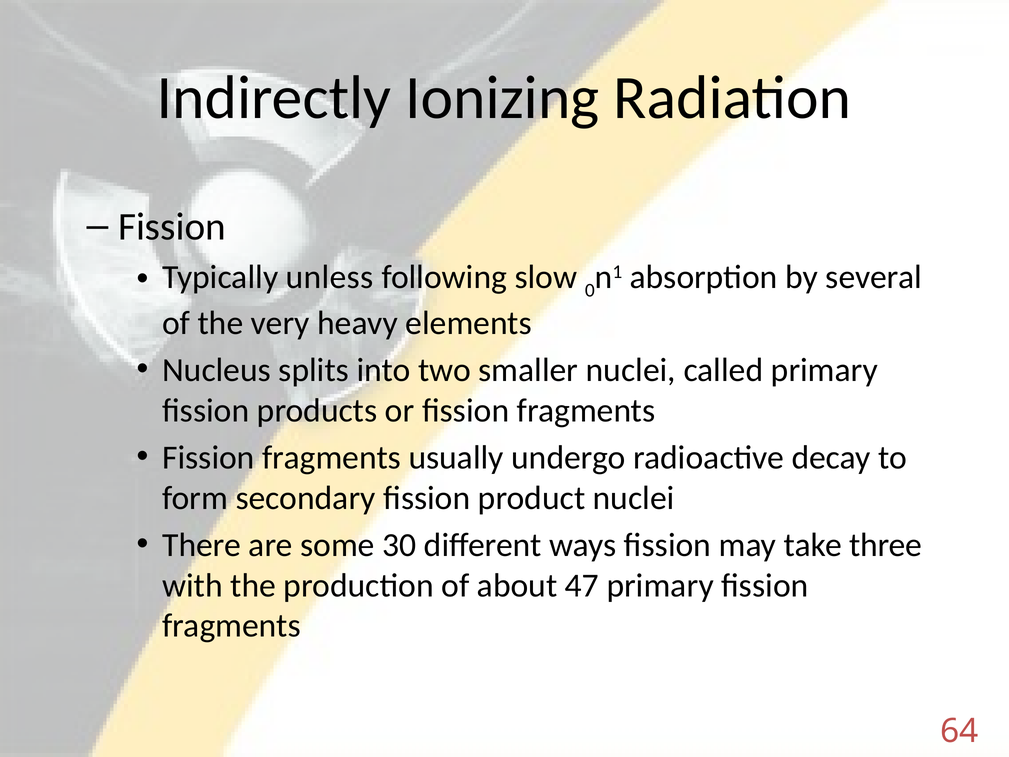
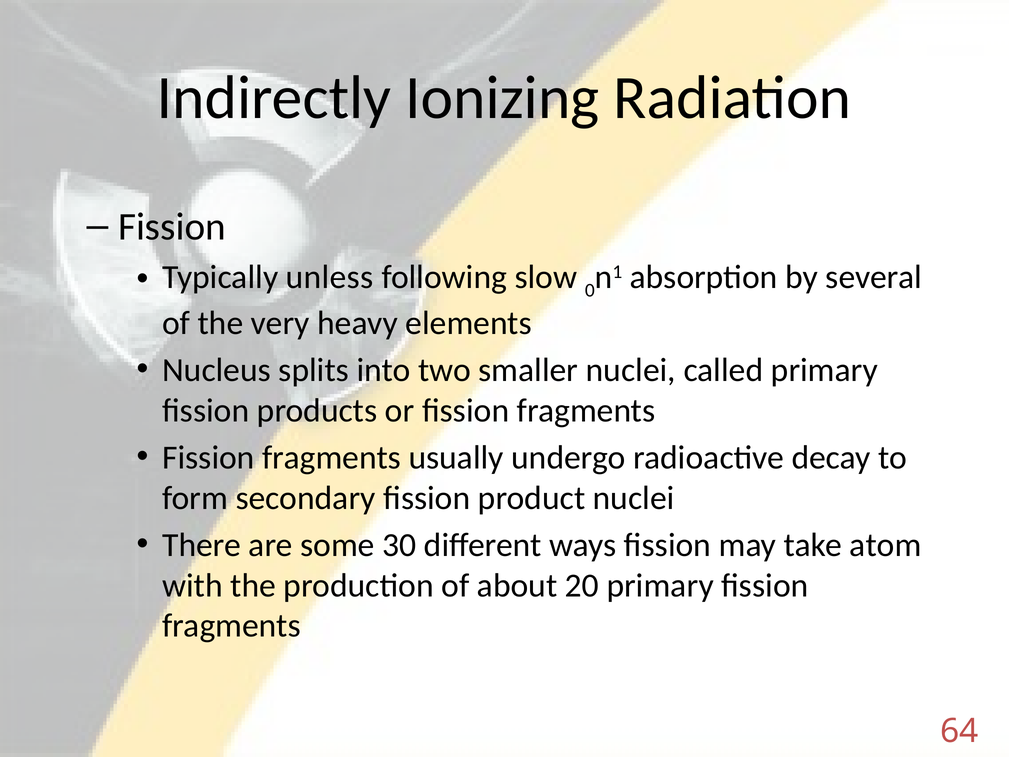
three: three -> atom (885, 545)
47: 47 -> 20 (582, 585)
